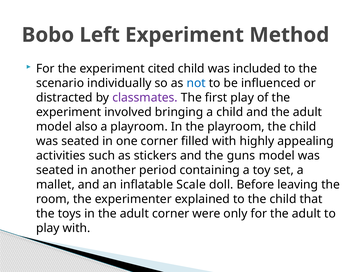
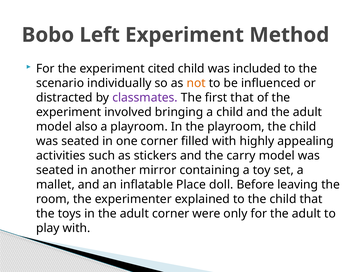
not colour: blue -> orange (196, 83)
first play: play -> that (242, 97)
guns: guns -> carry (241, 155)
period: period -> mirror (158, 170)
Scale: Scale -> Place (191, 184)
